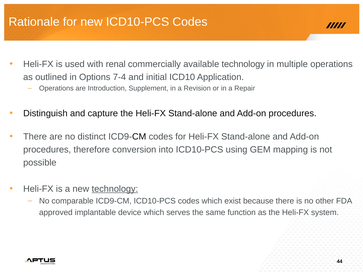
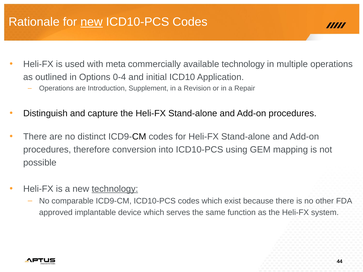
new underline: none -> present (92, 22)
renal: renal -> meta (116, 64)
7-4: 7-4 -> 0-4 (119, 77)
